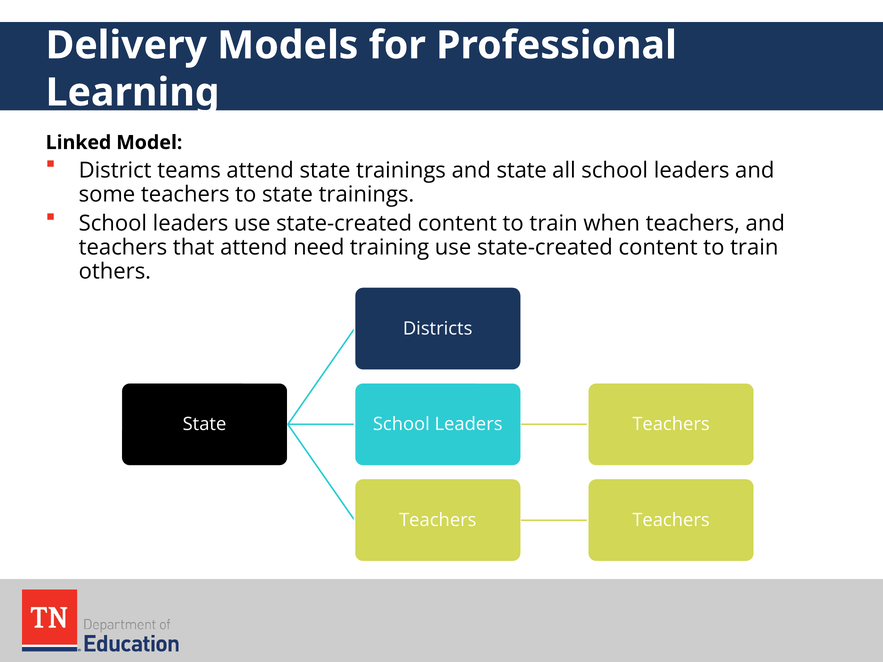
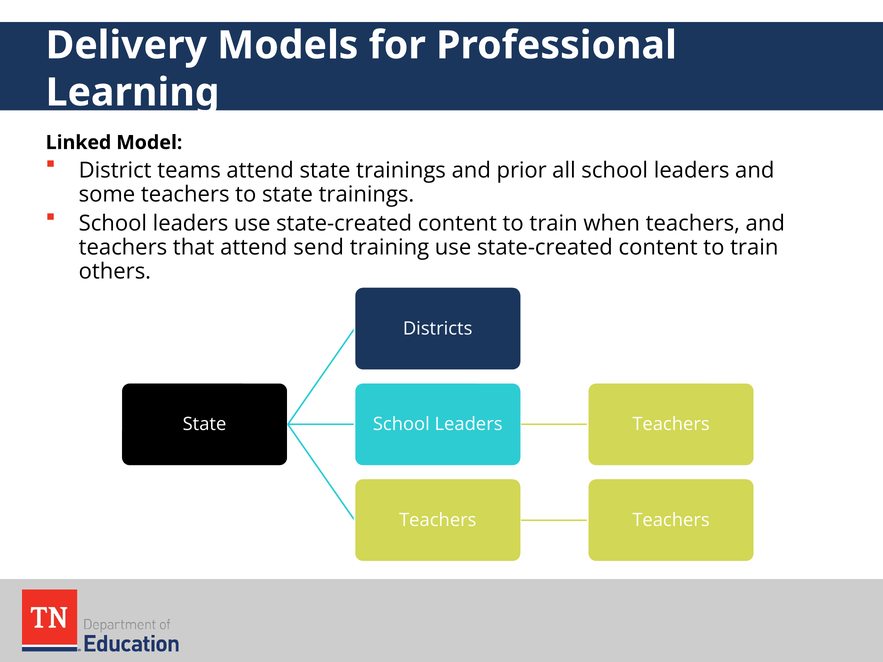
and state: state -> prior (522, 171)
need: need -> send (319, 248)
